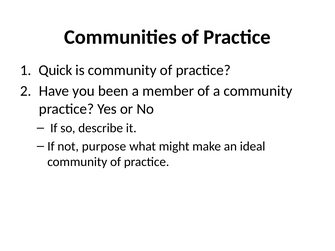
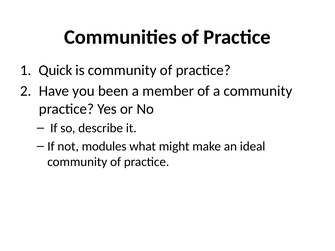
purpose: purpose -> modules (104, 146)
